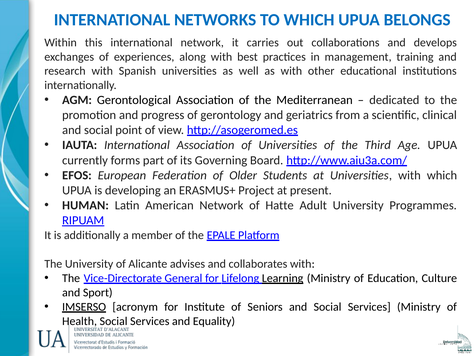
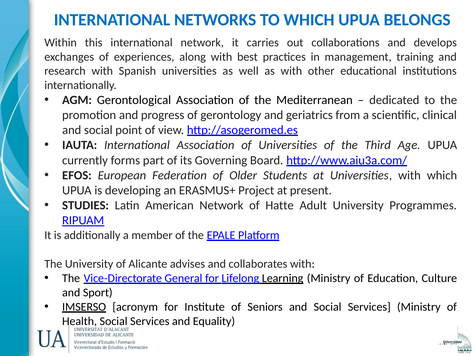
HUMAN: HUMAN -> STUDIES (86, 206)
